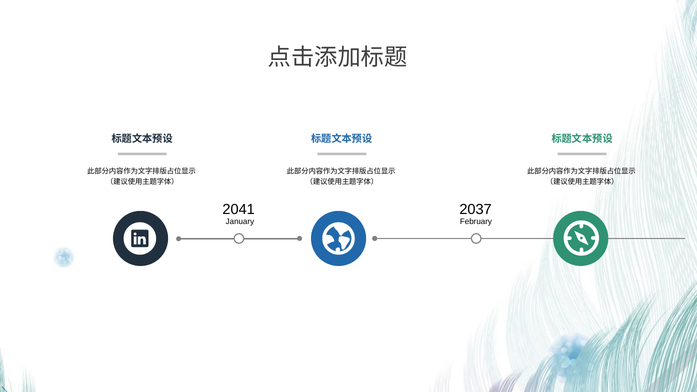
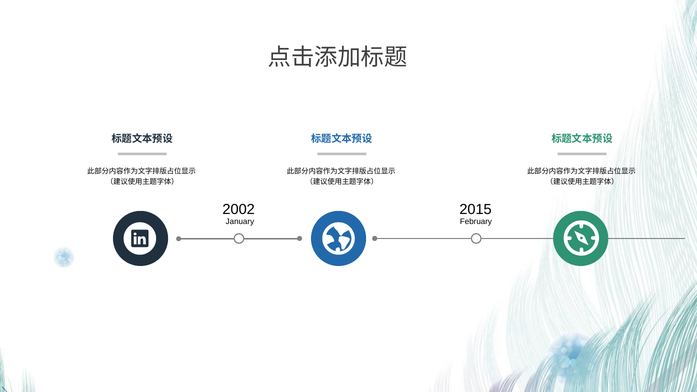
2041: 2041 -> 2002 (239, 210)
2037: 2037 -> 2015 (476, 210)
